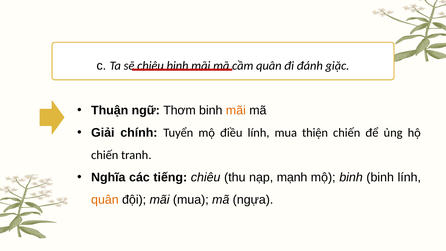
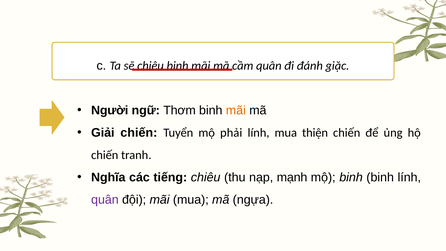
Thuận: Thuận -> Người (110, 110)
Giải chính: chính -> chiến (139, 133)
điều: điều -> phải (231, 133)
quân colour: orange -> purple (105, 200)
